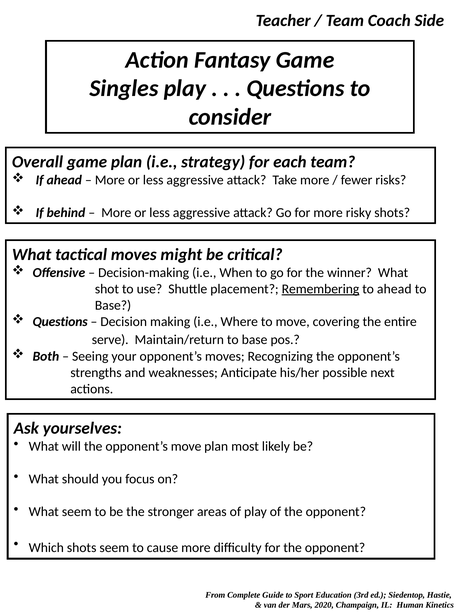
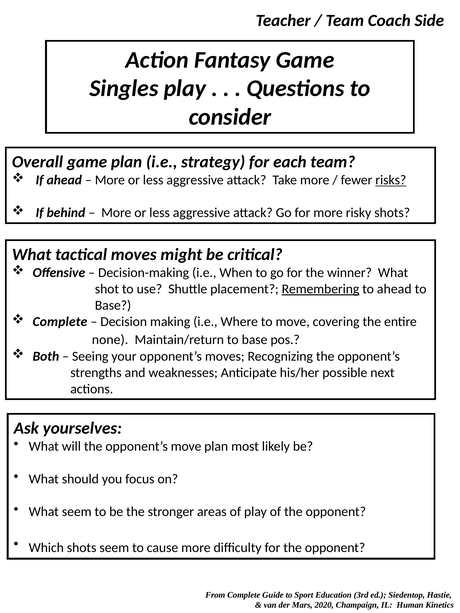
risks underline: none -> present (391, 180)
Questions: Questions -> Complete (60, 322)
serve: serve -> none (110, 340)
